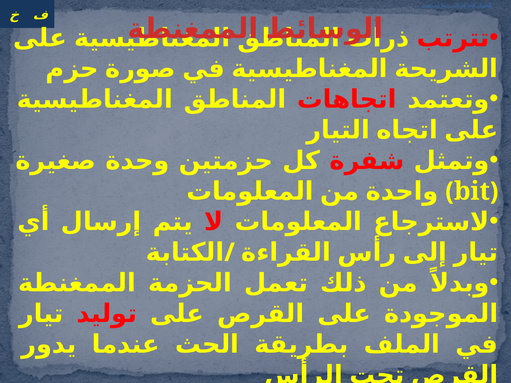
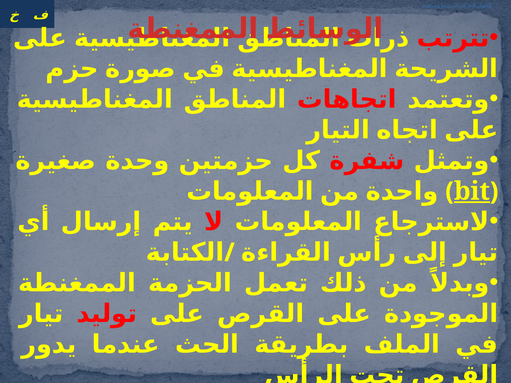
bit underline: none -> present (472, 191)
